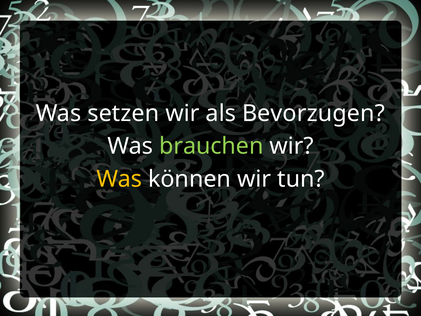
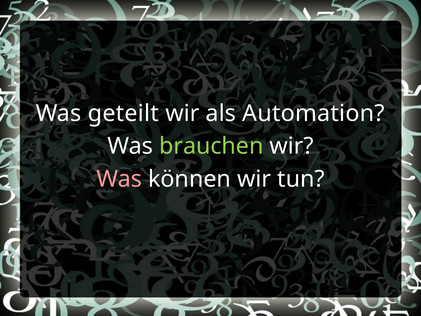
setzen: setzen -> geteilt (123, 113)
Bevorzugen: Bevorzugen -> Automation (313, 113)
Was colour: yellow -> pink (119, 179)
